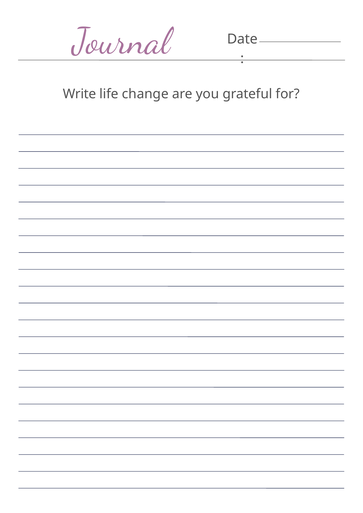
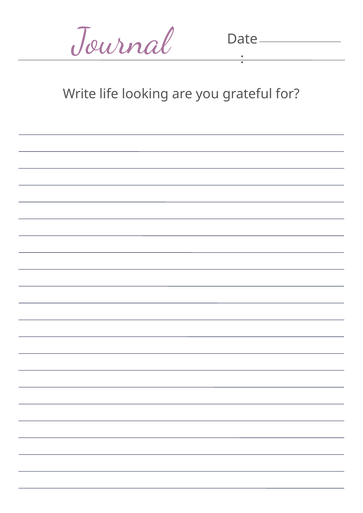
change: change -> looking (145, 94)
